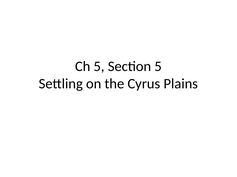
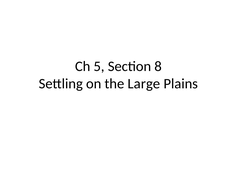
Section 5: 5 -> 8 (158, 67)
Cyrus: Cyrus -> Large (144, 84)
